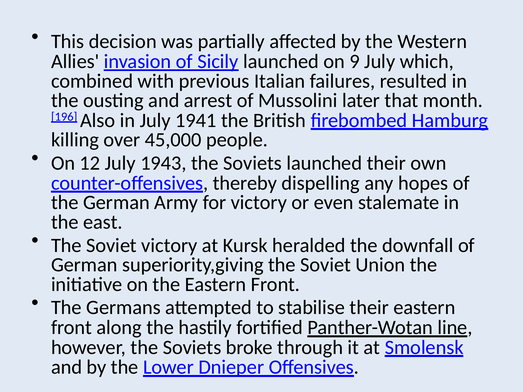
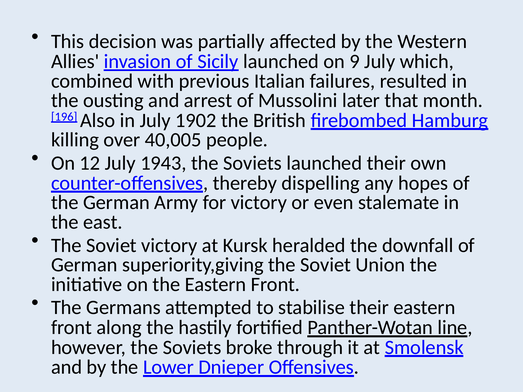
1941: 1941 -> 1902 (196, 120)
45,000: 45,000 -> 40,005 (173, 140)
